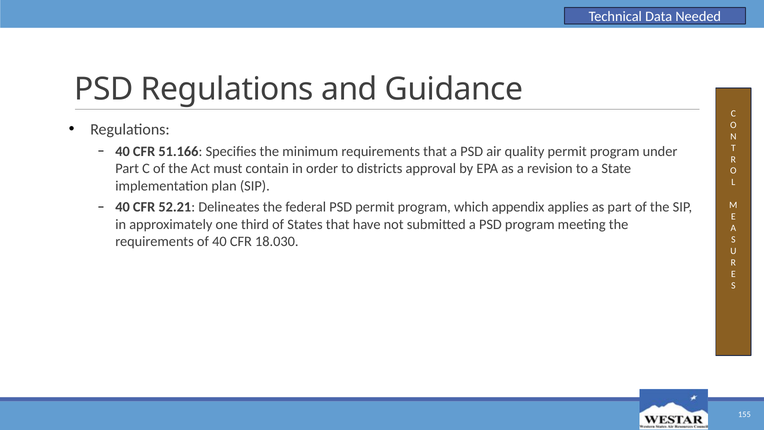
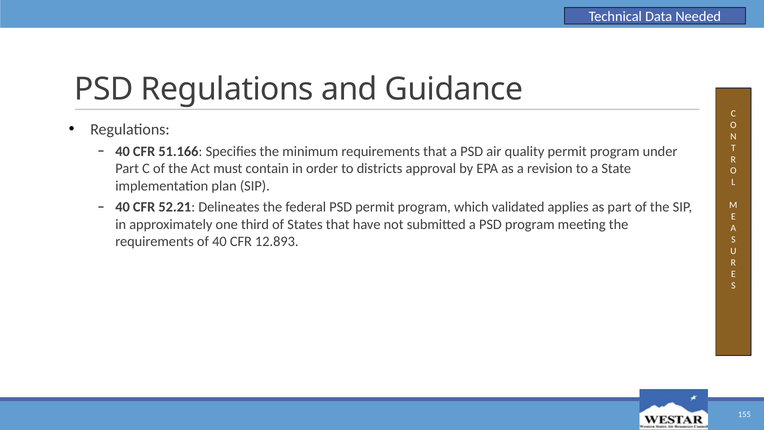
appendix: appendix -> validated (518, 207)
18.030: 18.030 -> 12.893 (277, 241)
